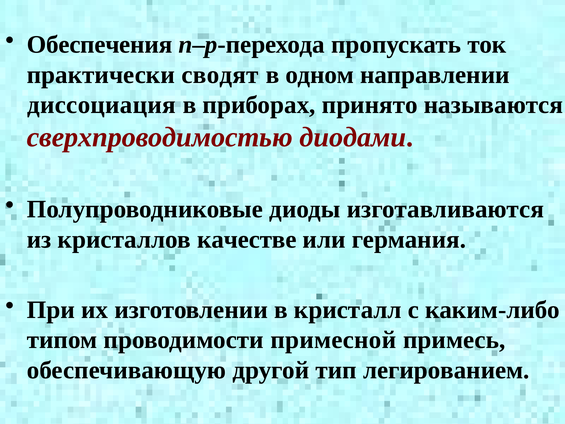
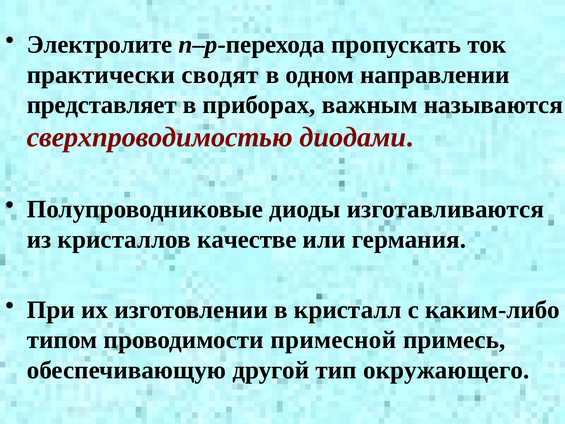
Обеспечения: Обеспечения -> Электролите (100, 45)
диссоциация: диссоциация -> представляет (102, 105)
принято: принято -> важным (370, 105)
легированием: легированием -> окружающего (446, 370)
